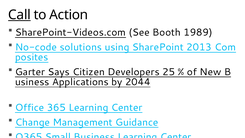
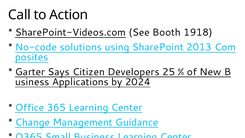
Call underline: present -> none (20, 15)
1989: 1989 -> 1918 (198, 32)
2044: 2044 -> 2024 (138, 82)
